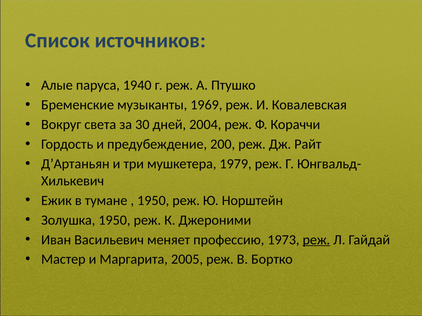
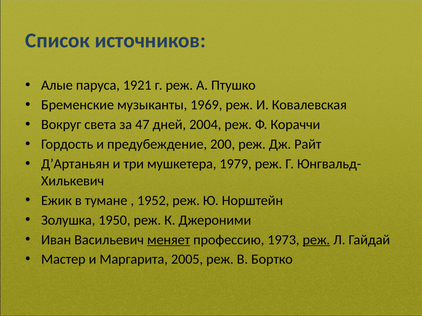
1940: 1940 -> 1921 (137, 85)
30: 30 -> 47 (142, 125)
1950: 1950 -> 1952 (153, 201)
меняет underline: none -> present (169, 240)
